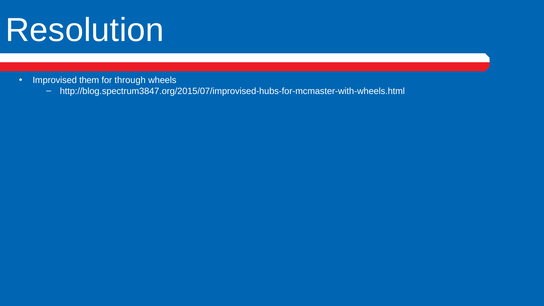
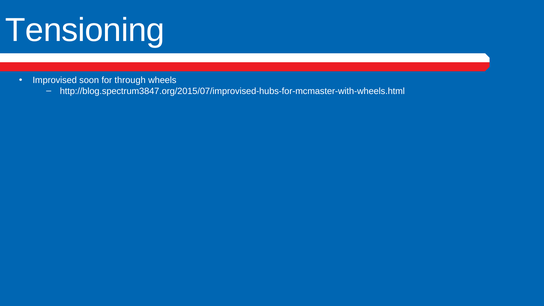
Resolution: Resolution -> Tensioning (85, 30)
them: them -> soon (89, 80)
